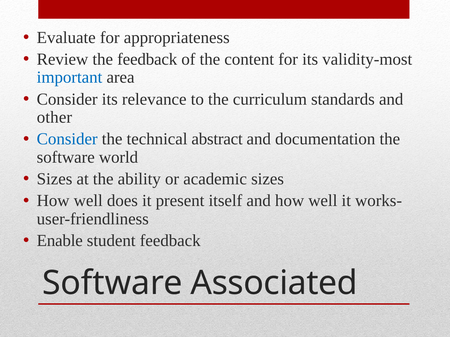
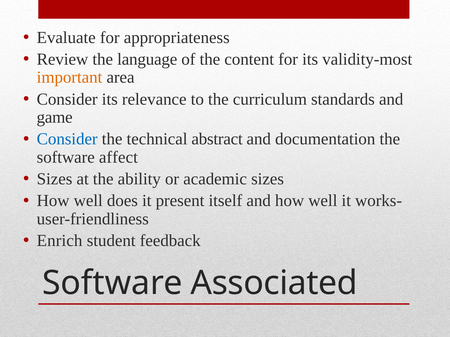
the feedback: feedback -> language (147, 59)
important colour: blue -> orange (70, 78)
other: other -> game (55, 118)
world: world -> affect (118, 158)
Enable: Enable -> Enrich (60, 241)
